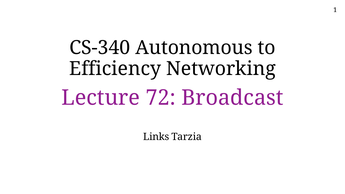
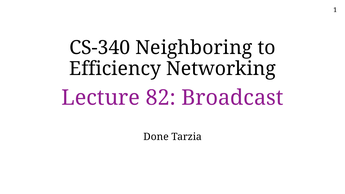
Autonomous: Autonomous -> Neighboring (194, 48)
72: 72 -> 82 (161, 98)
Links: Links -> Done (156, 137)
